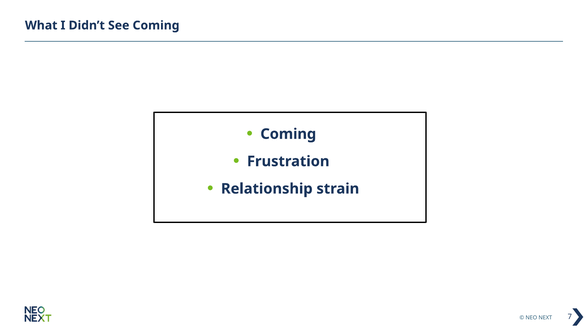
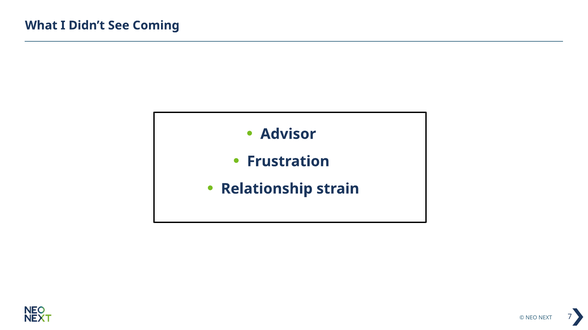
Coming: Coming -> Advisor (288, 134)
